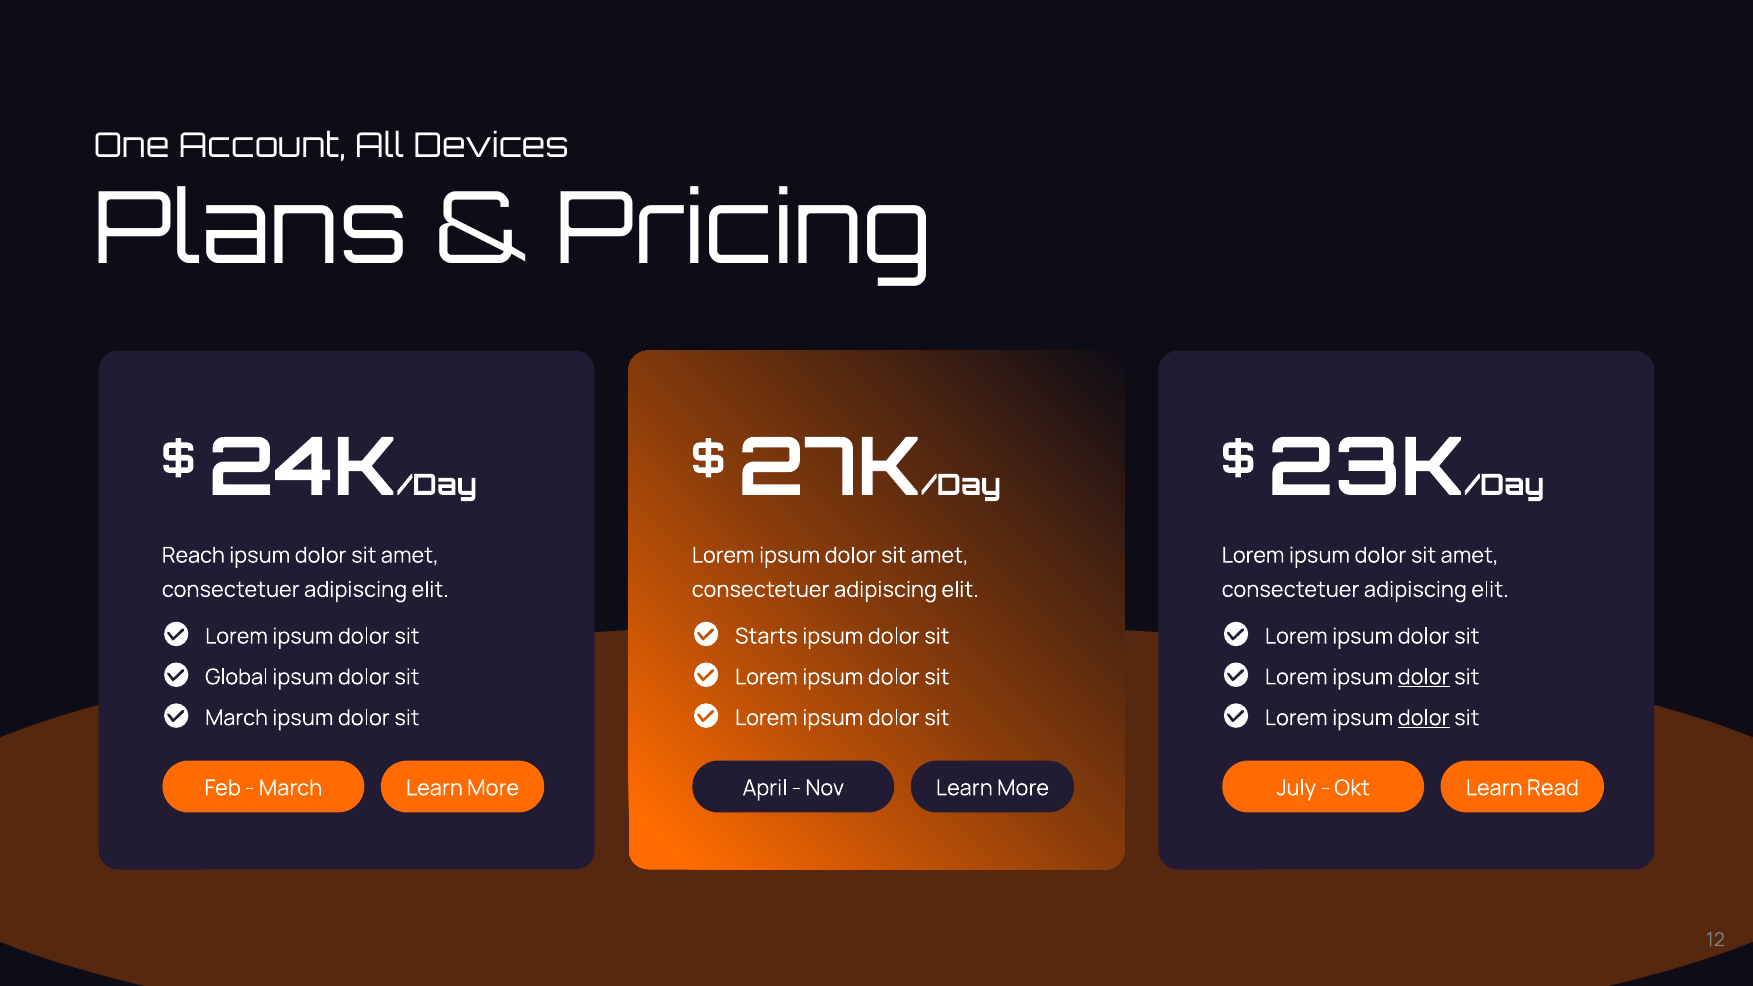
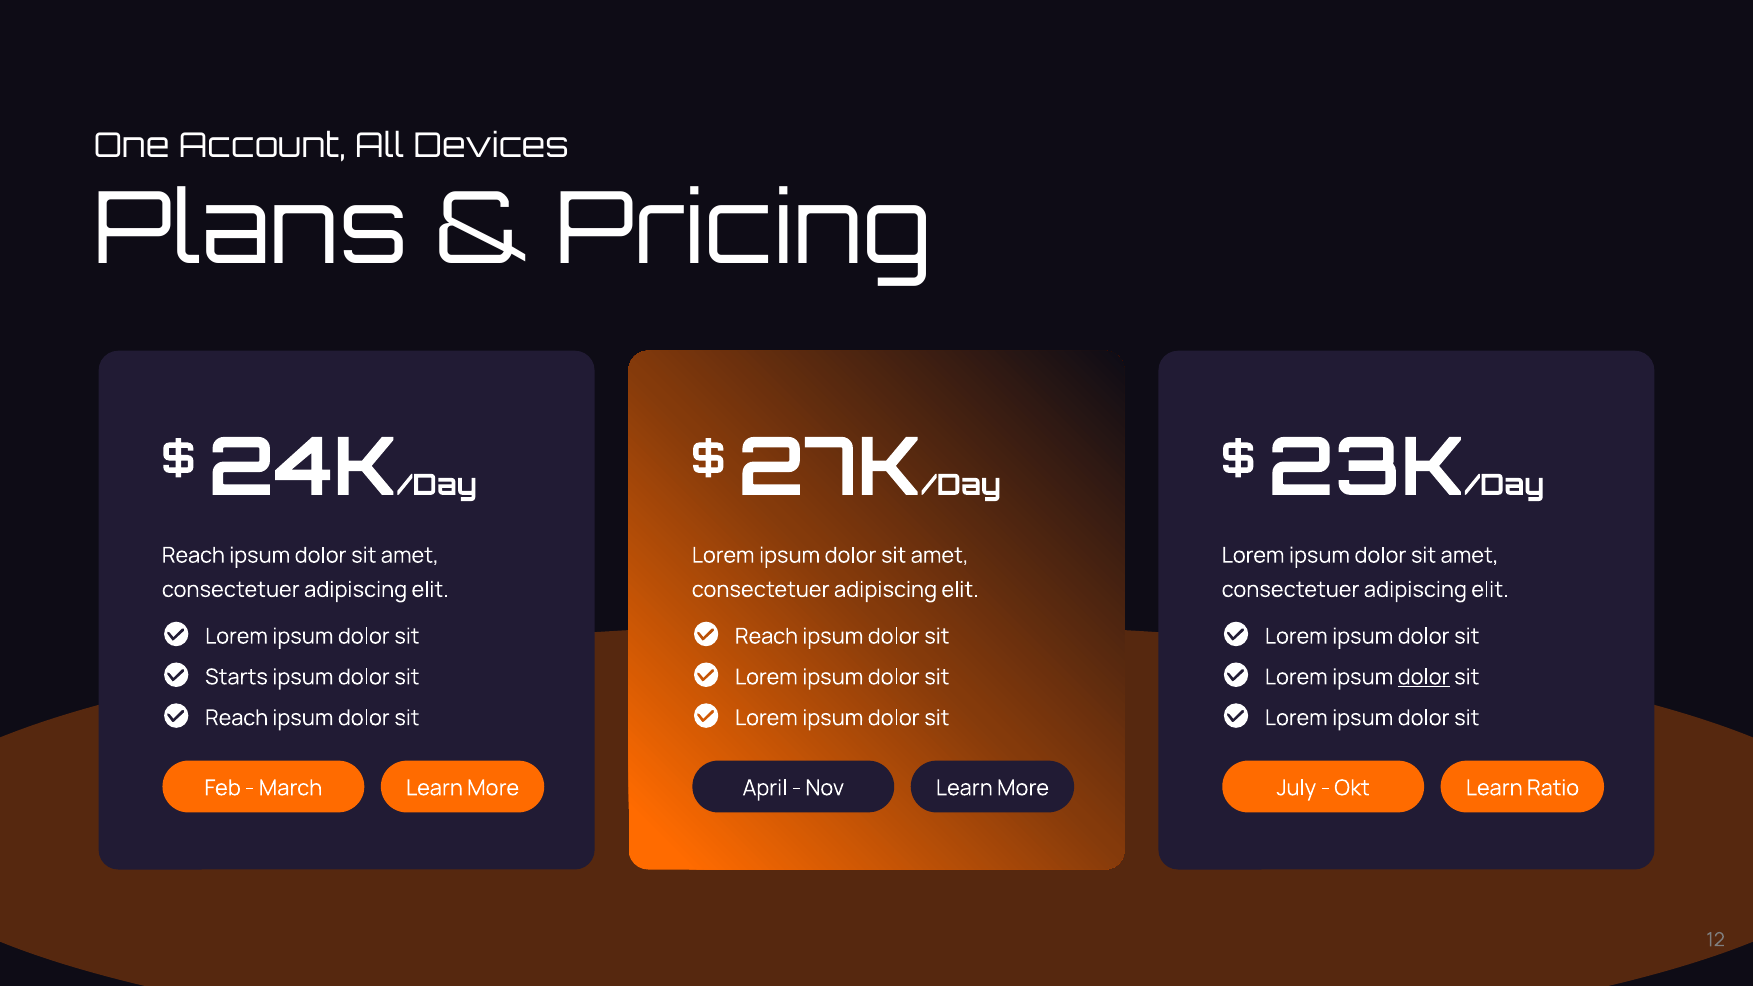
Starts: Starts -> Reach (766, 636)
Global: Global -> Starts (236, 677)
March: March -> Reach (237, 718)
dolor underline: present -> none (1424, 718)
Read: Read -> Ratio (1553, 788)
